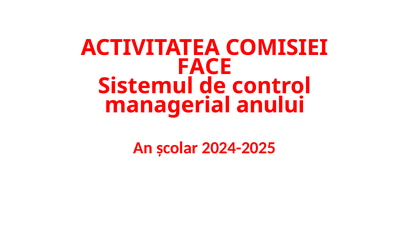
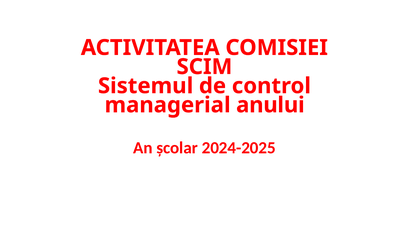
FACE: FACE -> SCIM (204, 67)
